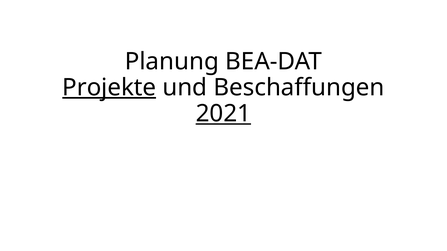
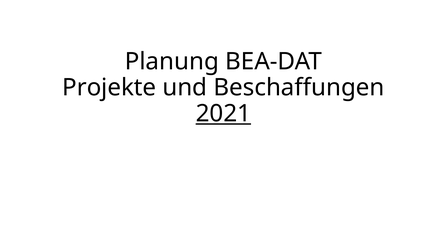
Projekte underline: present -> none (109, 88)
